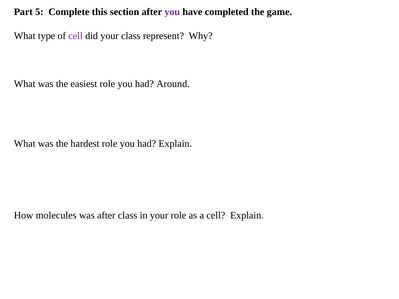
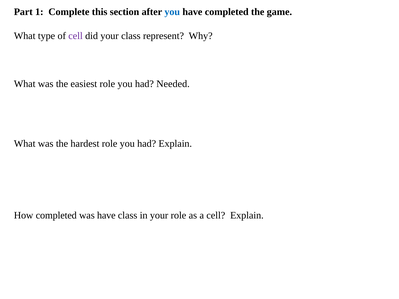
5: 5 -> 1 (39, 12)
you colour: purple -> blue (172, 12)
Around: Around -> Needed (173, 84)
How molecules: molecules -> completed (56, 215)
was after: after -> have (106, 215)
